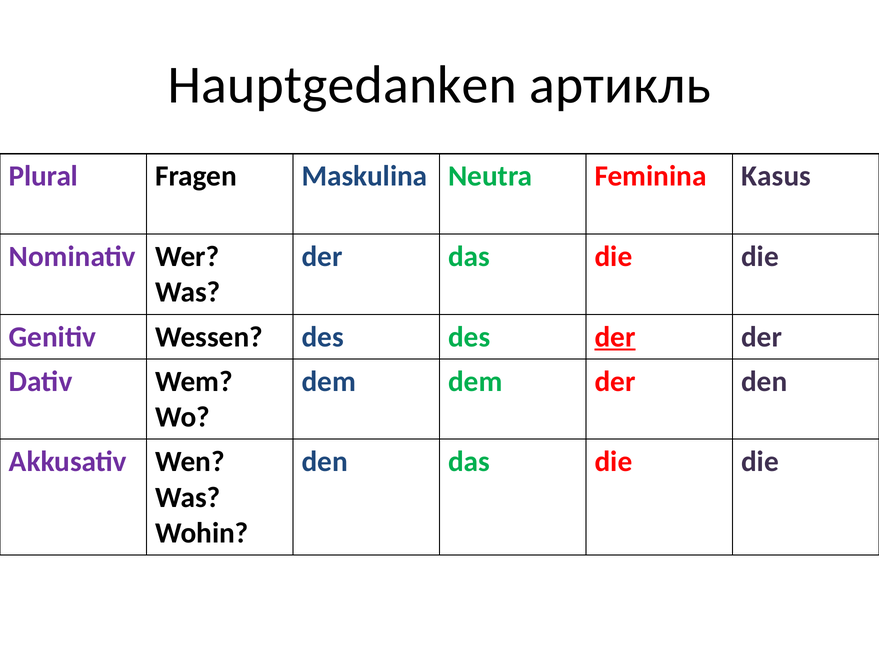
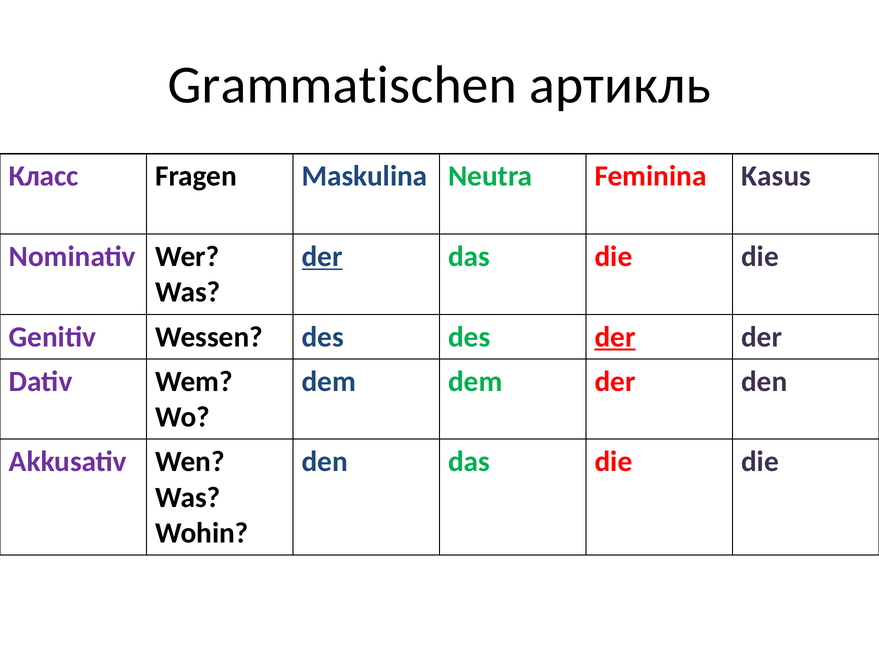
Hauptgedanken: Hauptgedanken -> Grammatischen (342, 85)
Plural: Plural -> Класс (43, 176)
der underline: none -> present (322, 257)
